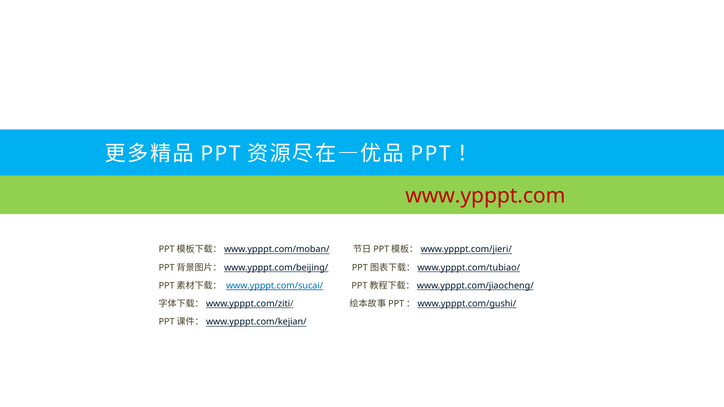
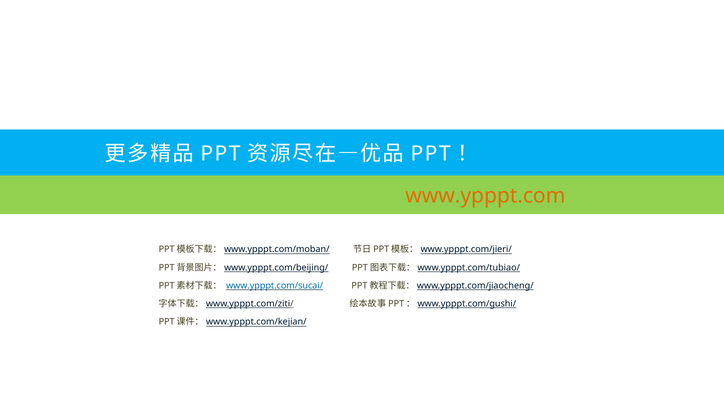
www.ypppt.com colour: red -> orange (485, 196)
